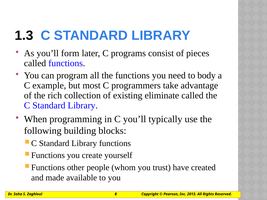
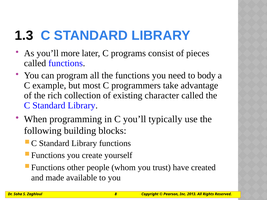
form: form -> more (70, 53)
eliminate: eliminate -> character (162, 96)
